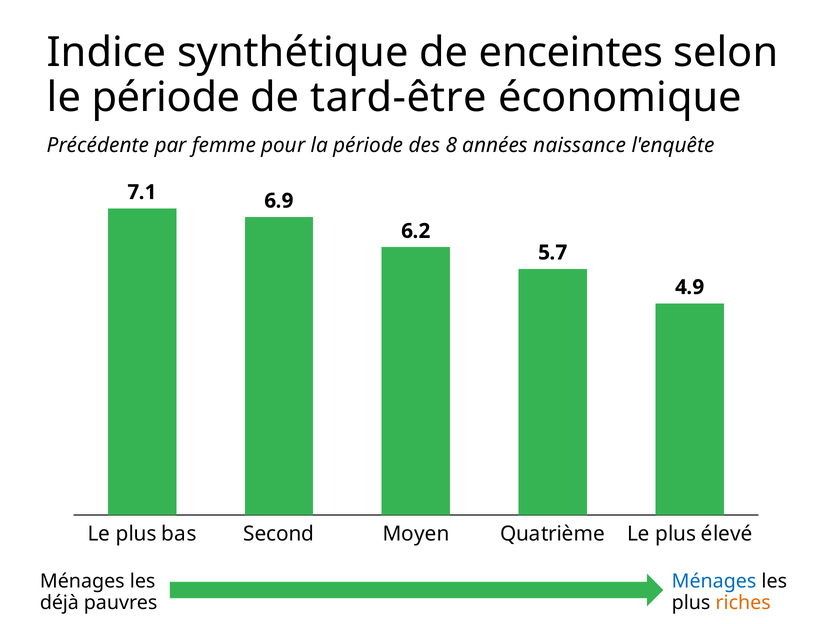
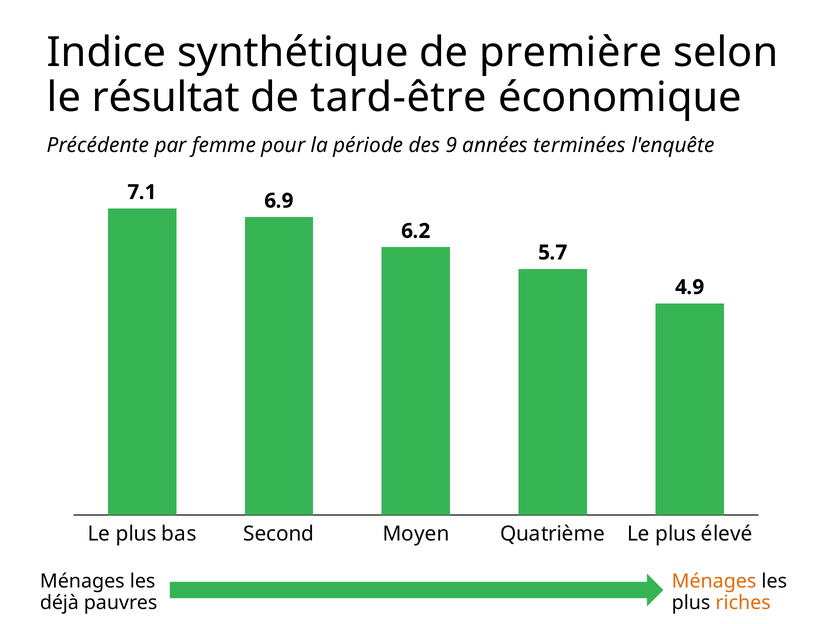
enceintes: enceintes -> première (571, 53)
le période: période -> résultat (166, 98)
8: 8 -> 9 (451, 145)
naissance: naissance -> terminées (580, 145)
Ménages colour: blue -> orange (714, 581)
